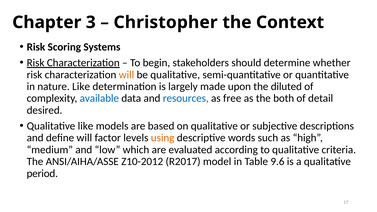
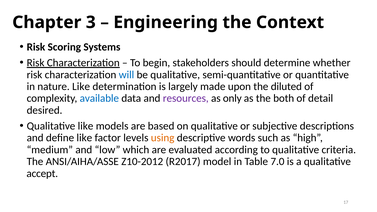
Christopher: Christopher -> Engineering (166, 22)
will colour: orange -> blue (126, 75)
resources colour: blue -> purple (186, 98)
free: free -> only (232, 98)
define will: will -> like (84, 138)
9.6: 9.6 -> 7.0 (277, 162)
period: period -> accept (42, 173)
